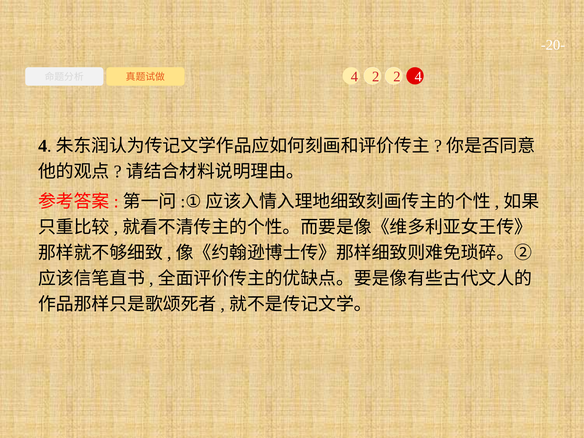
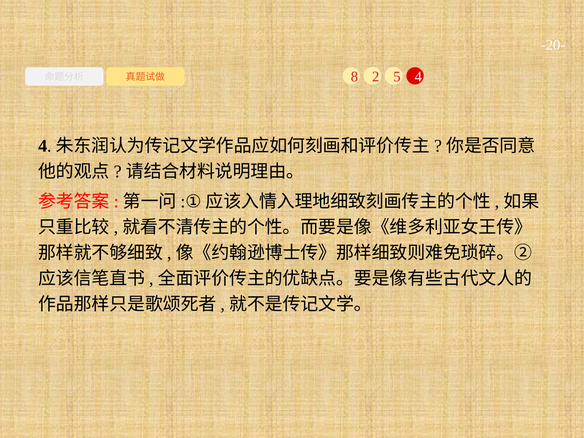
4: 4 -> 8 (354, 77)
2 2: 2 -> 5 (397, 77)
